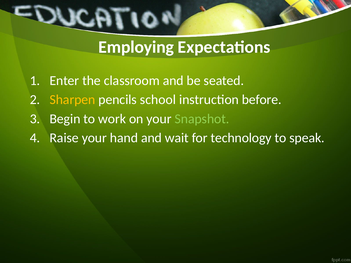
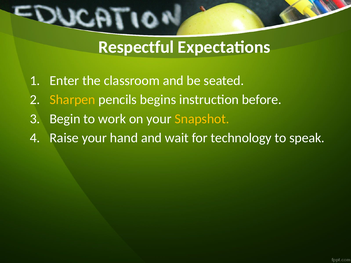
Employing: Employing -> Respectful (136, 47)
school: school -> begins (158, 100)
Snapshot colour: light green -> yellow (202, 119)
